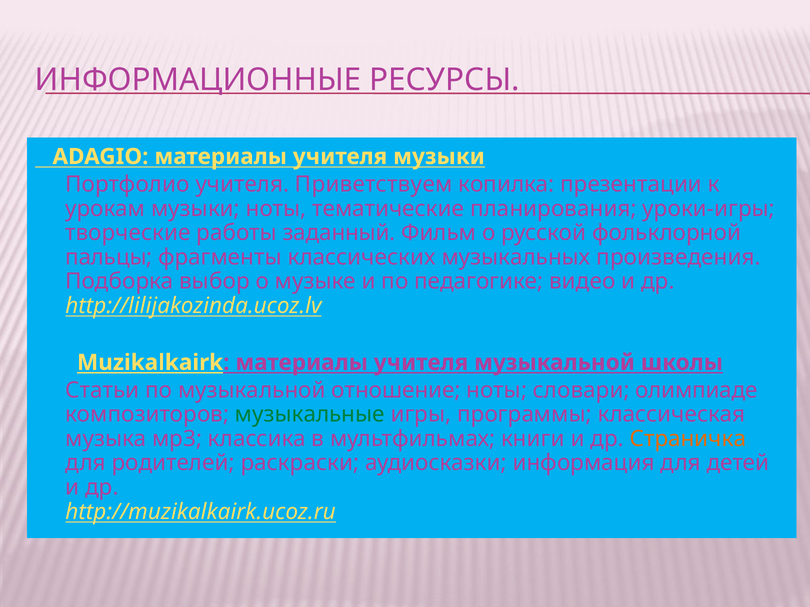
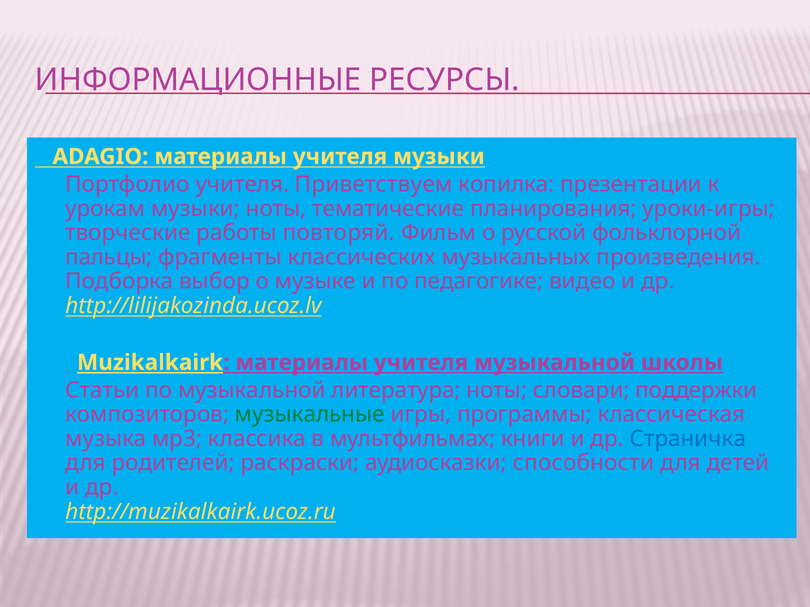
заданный: заданный -> повторяй (339, 233)
отношение: отношение -> литература (396, 391)
олимпиаде: олимпиаде -> поддержки (696, 391)
Страничка colour: orange -> blue (688, 439)
информация: информация -> способности (583, 463)
